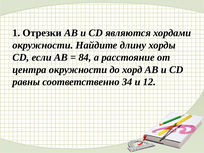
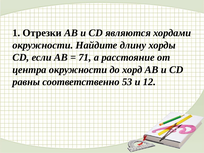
84: 84 -> 71 (85, 57)
34: 34 -> 53 (127, 82)
